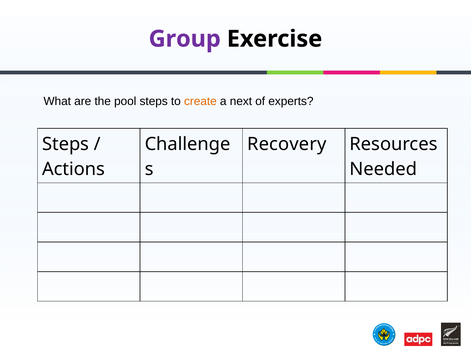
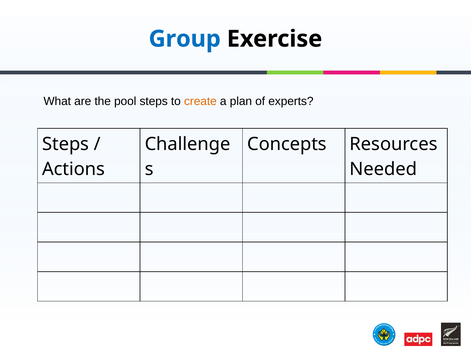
Group colour: purple -> blue (185, 39)
next: next -> plan (241, 101)
Recovery: Recovery -> Concepts (287, 144)
